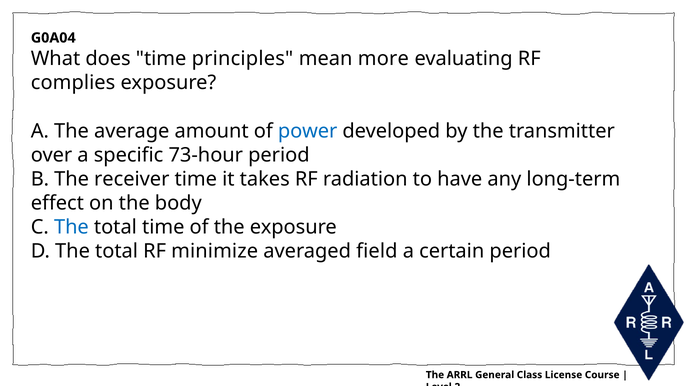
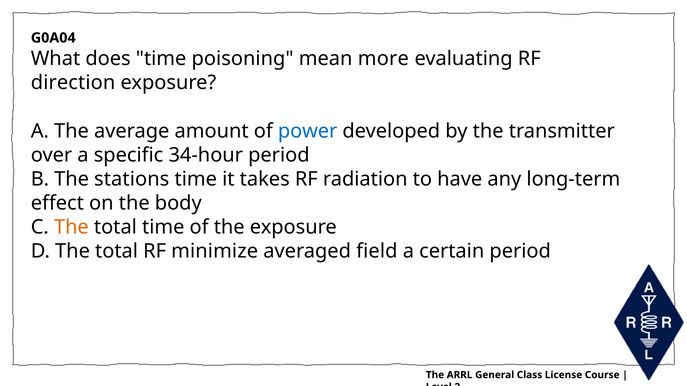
principles: principles -> poisoning (243, 59)
complies: complies -> direction (73, 83)
73-hour: 73-hour -> 34-hour (206, 155)
receiver: receiver -> stations (132, 179)
The colour: blue -> orange (71, 227)
